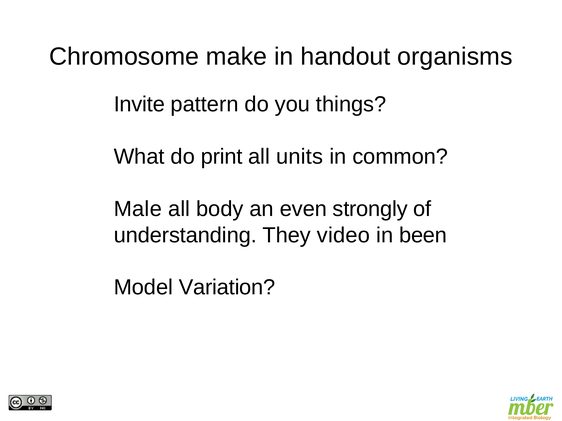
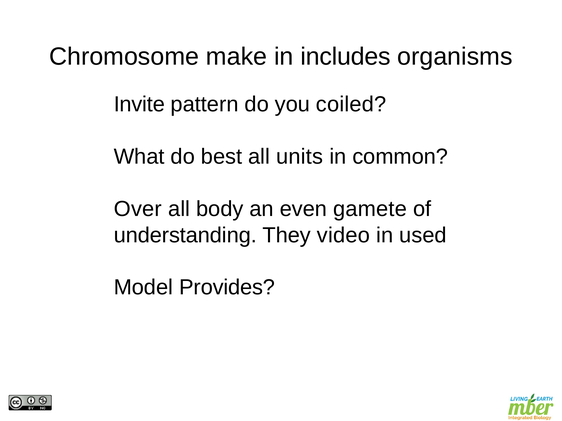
handout: handout -> includes (346, 57)
things: things -> coiled (351, 105)
print: print -> best (222, 157)
Male: Male -> Over (138, 209)
strongly: strongly -> gamete (370, 209)
been: been -> used (423, 235)
Variation: Variation -> Provides (227, 288)
